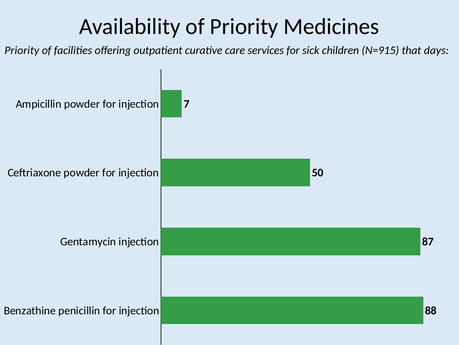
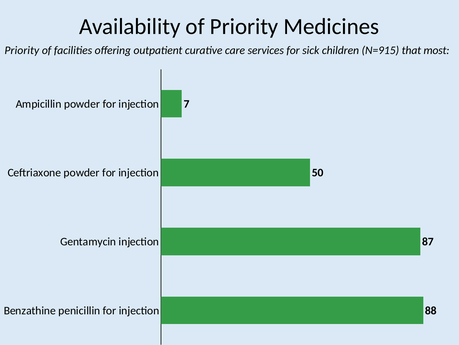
days: days -> most (437, 50)
